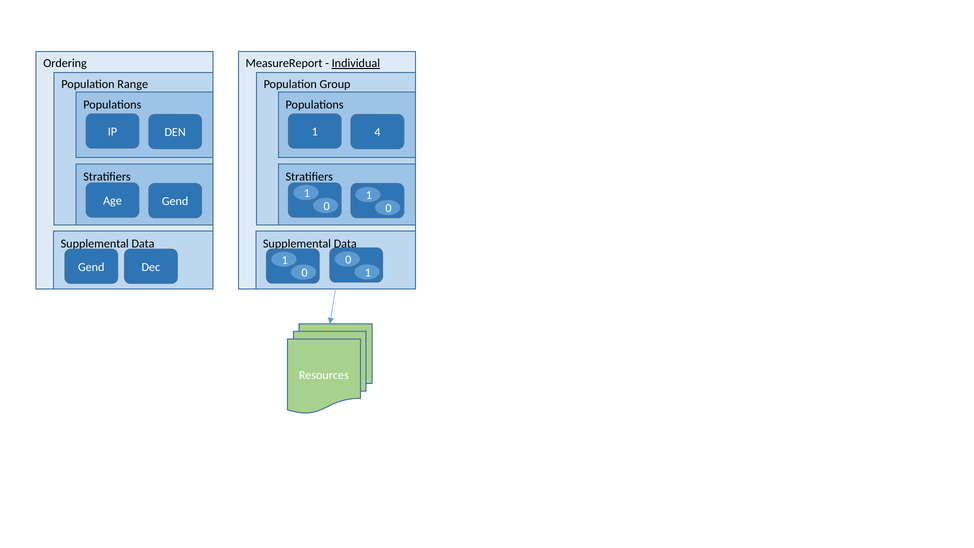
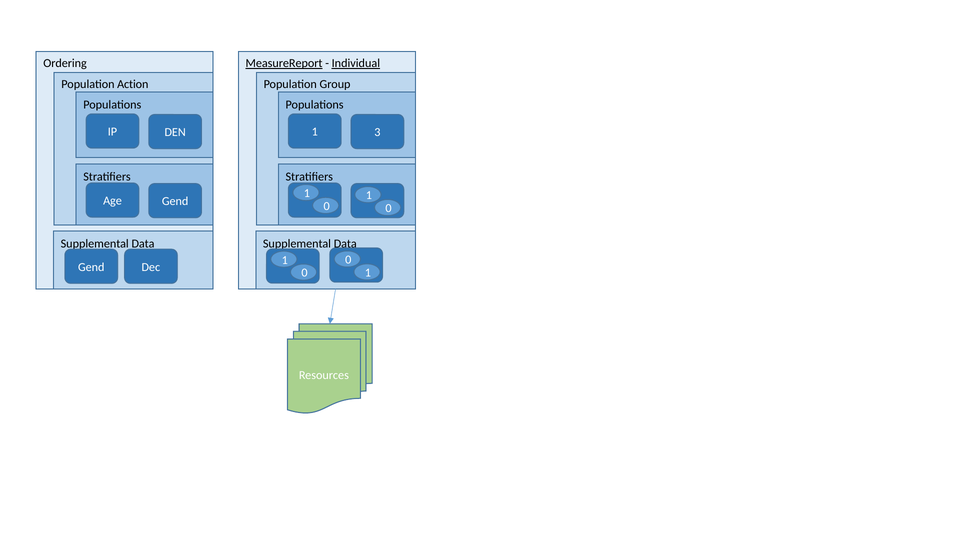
MeasureReport underline: none -> present (284, 63)
Range: Range -> Action (133, 84)
4: 4 -> 3 (377, 132)
